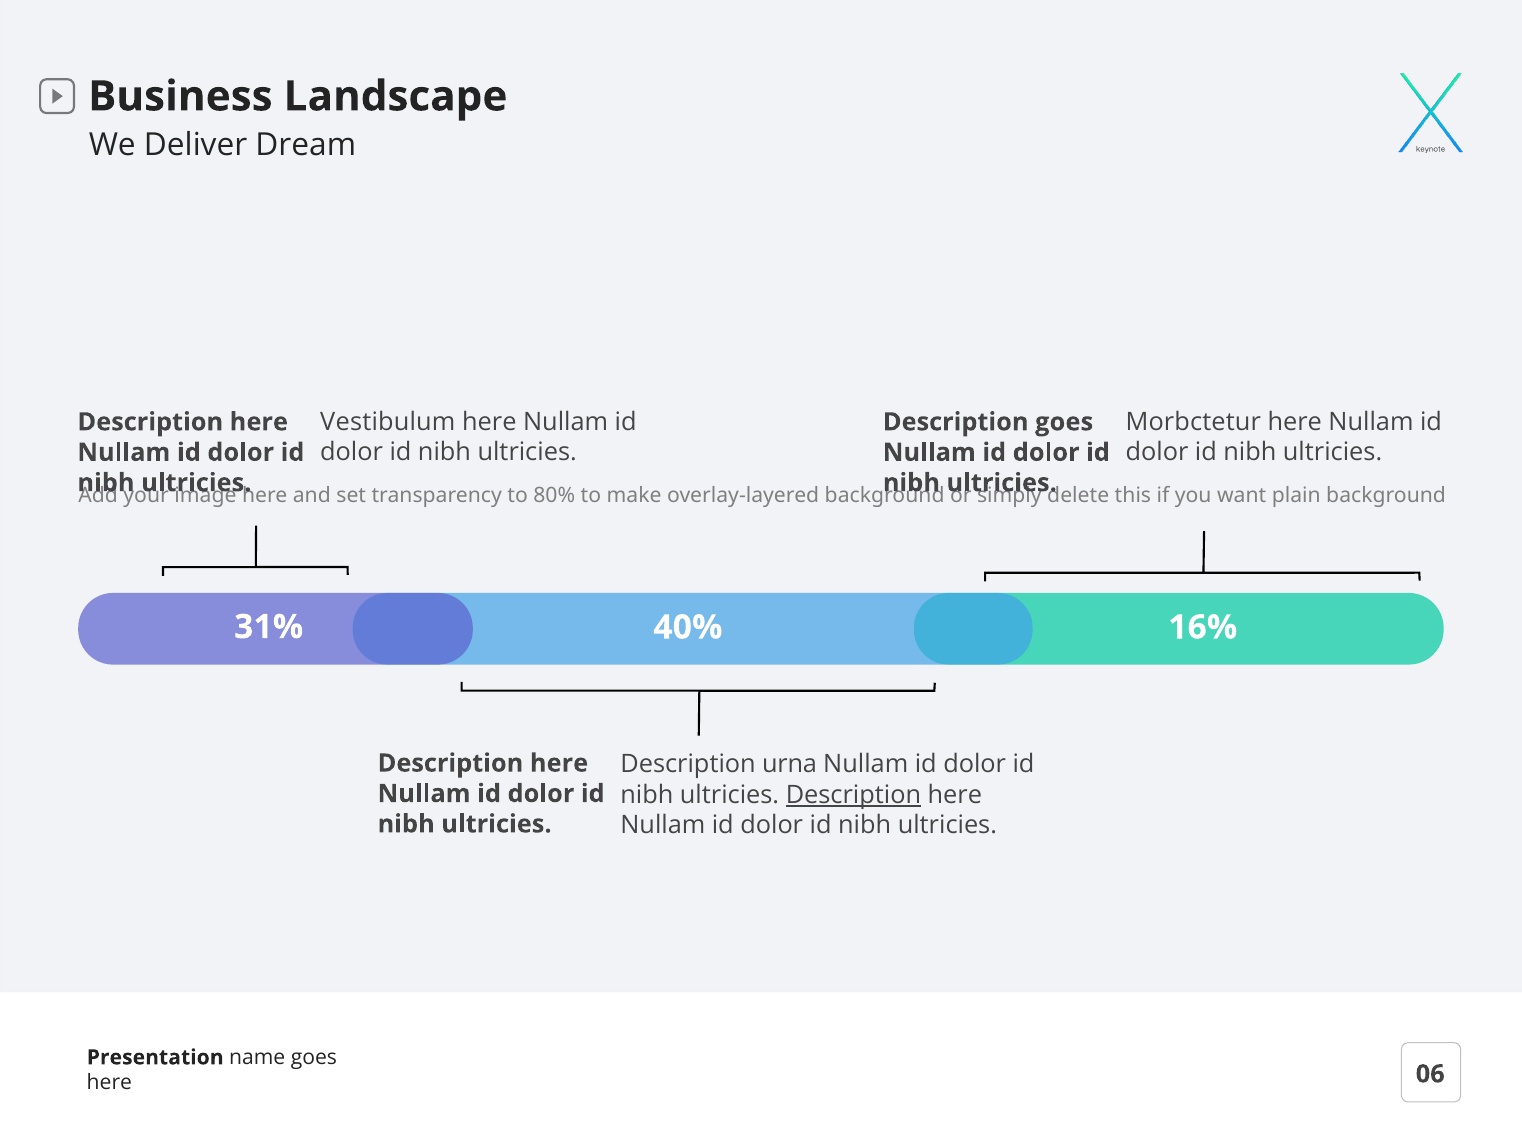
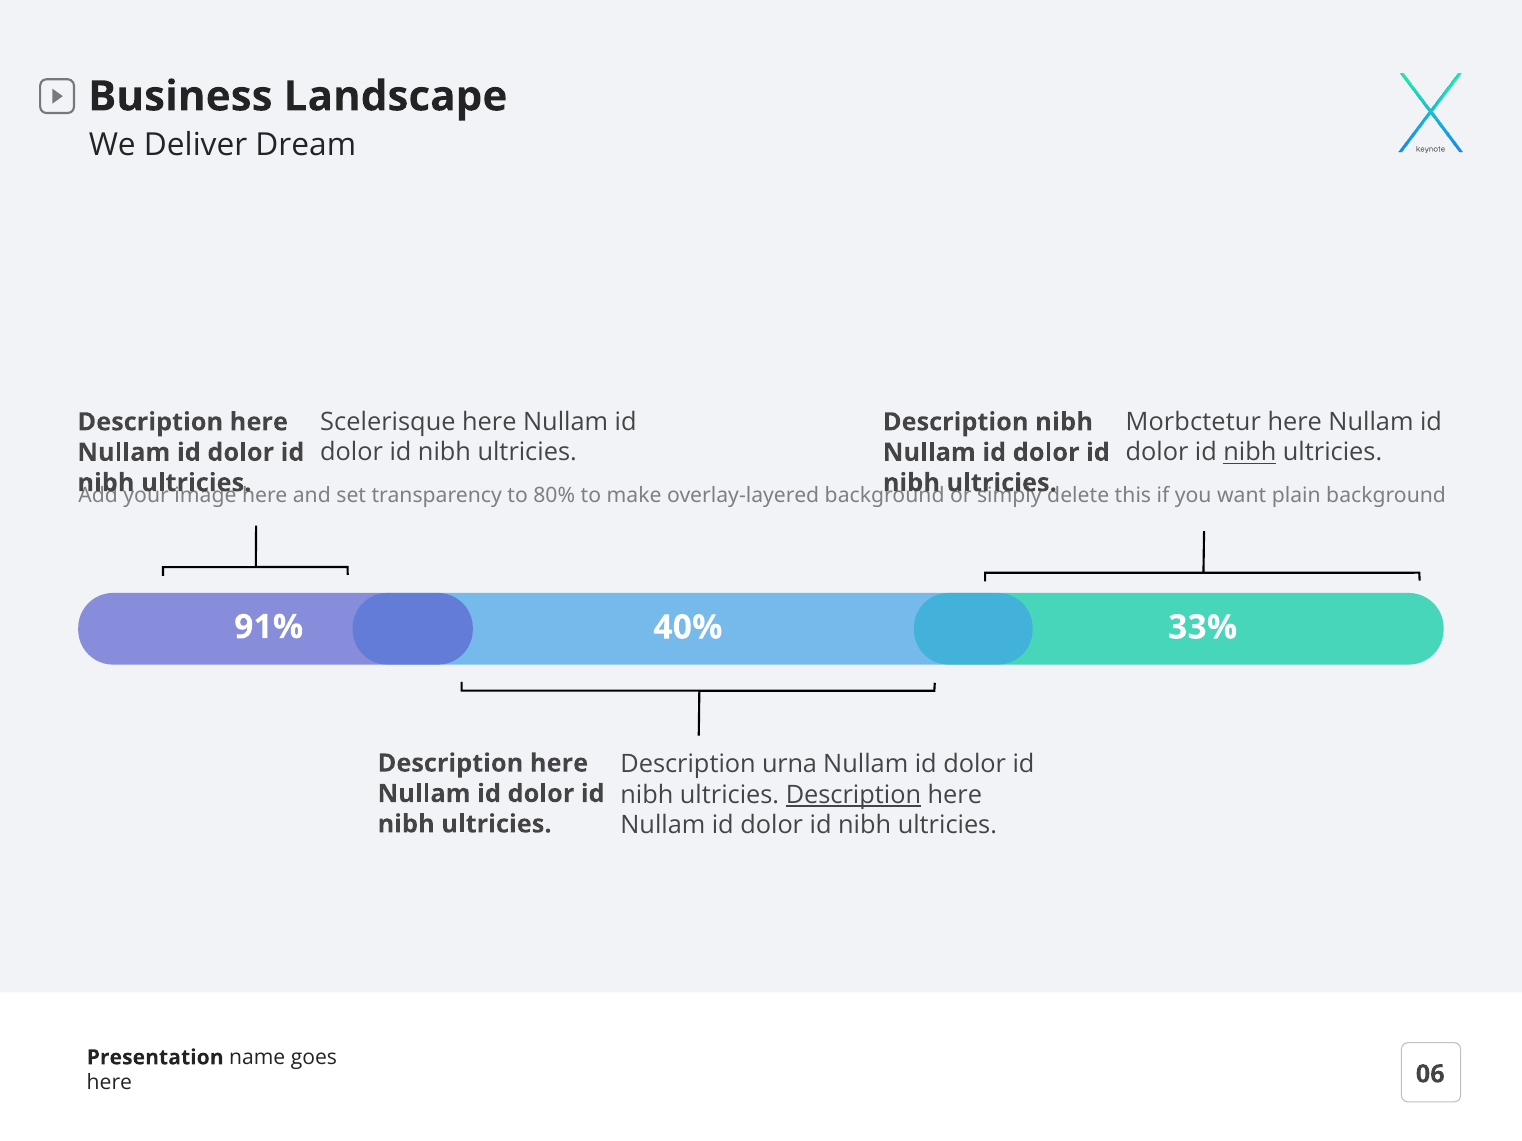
Description goes: goes -> nibh (1064, 422)
Vestibulum: Vestibulum -> Scelerisque (388, 422)
nibh underline: none -> present (1250, 453)
31%: 31% -> 91% (269, 627)
16%: 16% -> 33% (1203, 628)
